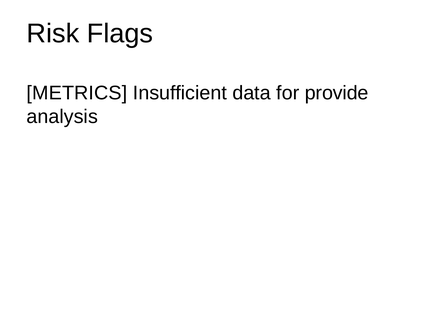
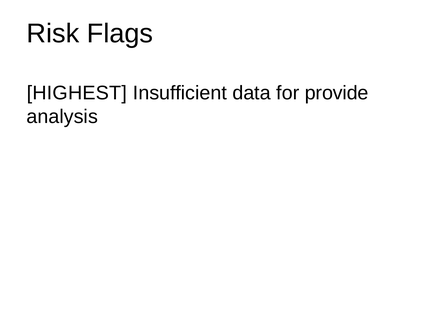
METRICS: METRICS -> HIGHEST (77, 93)
